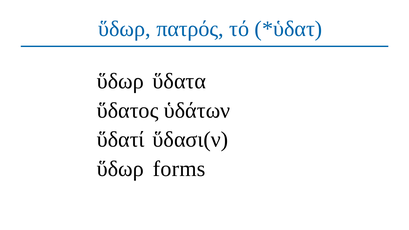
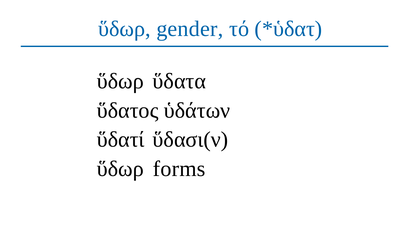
πατρός: πατρός -> gender (190, 29)
